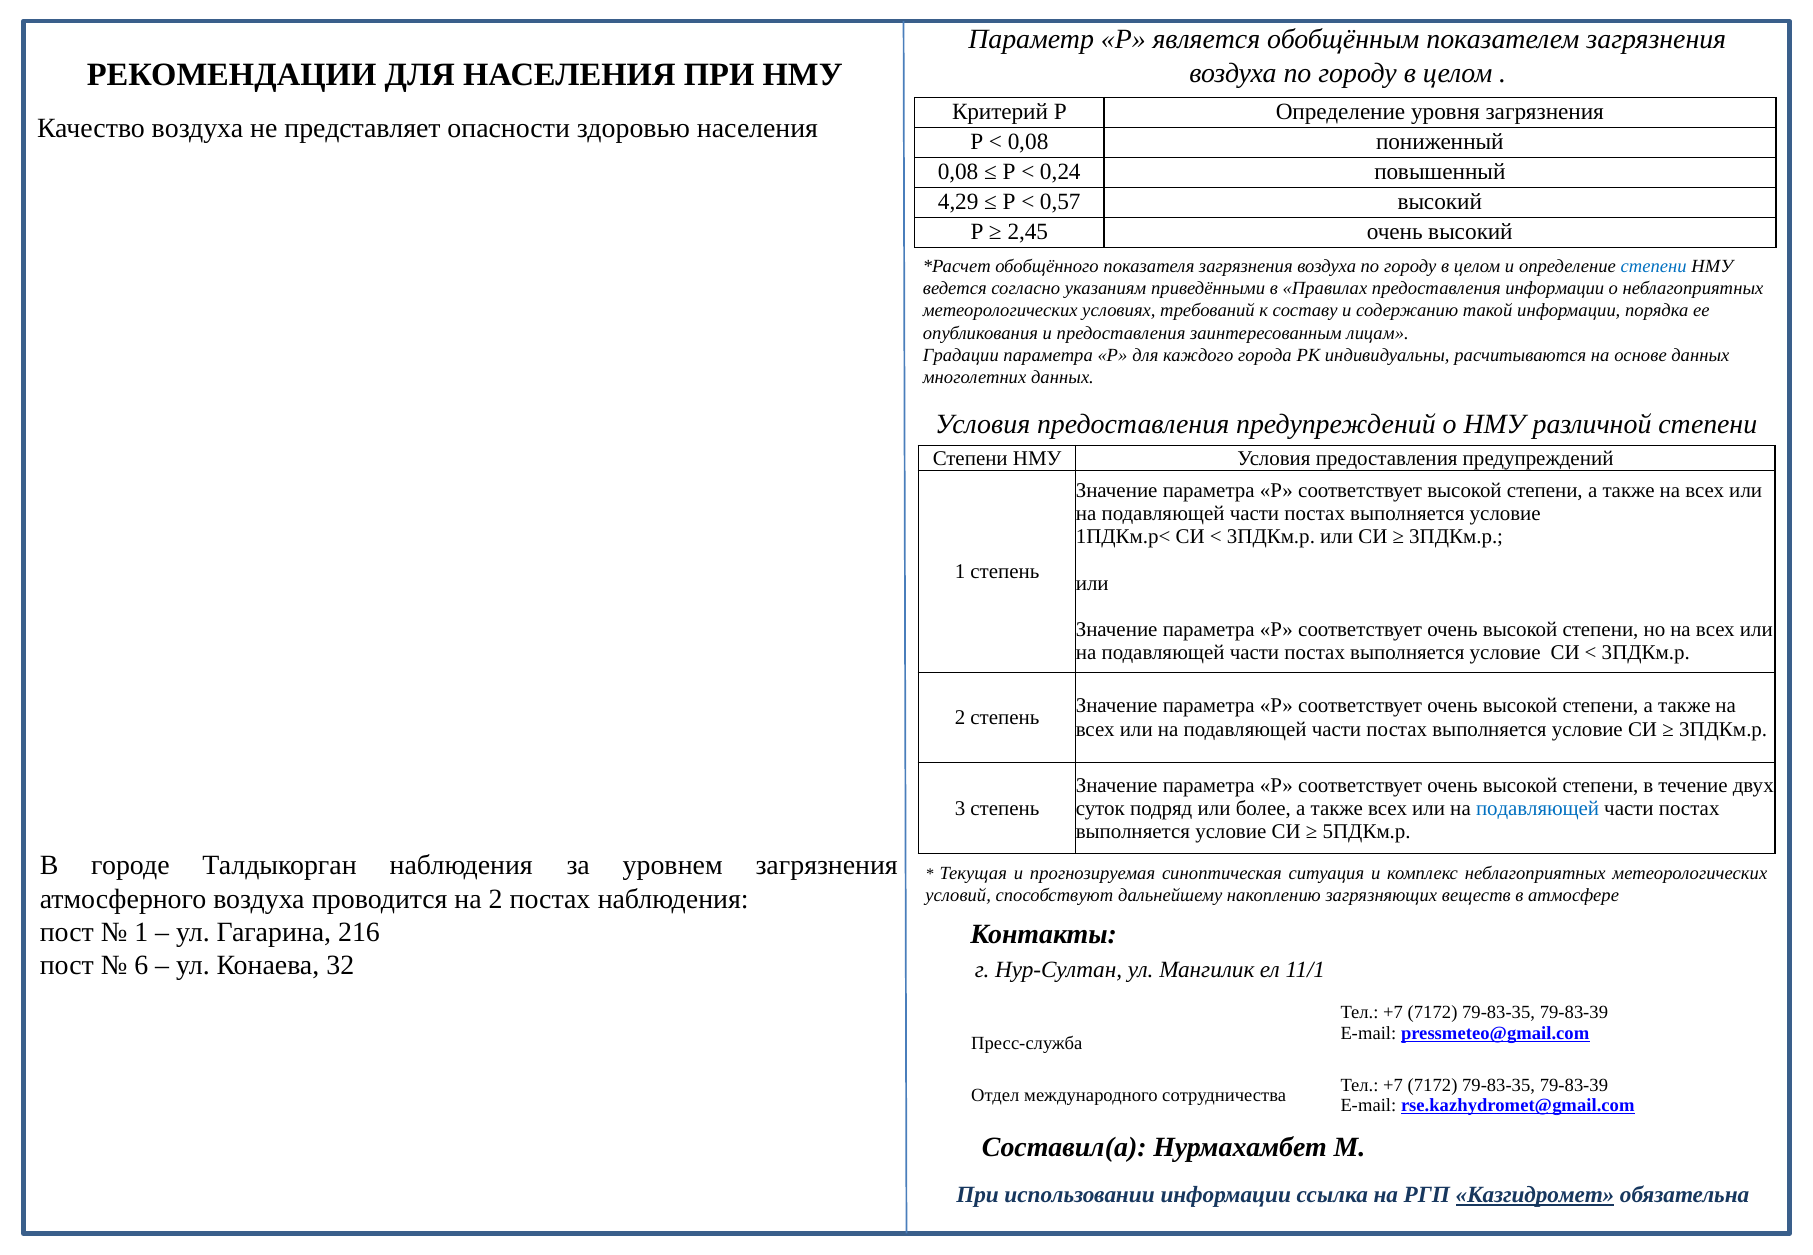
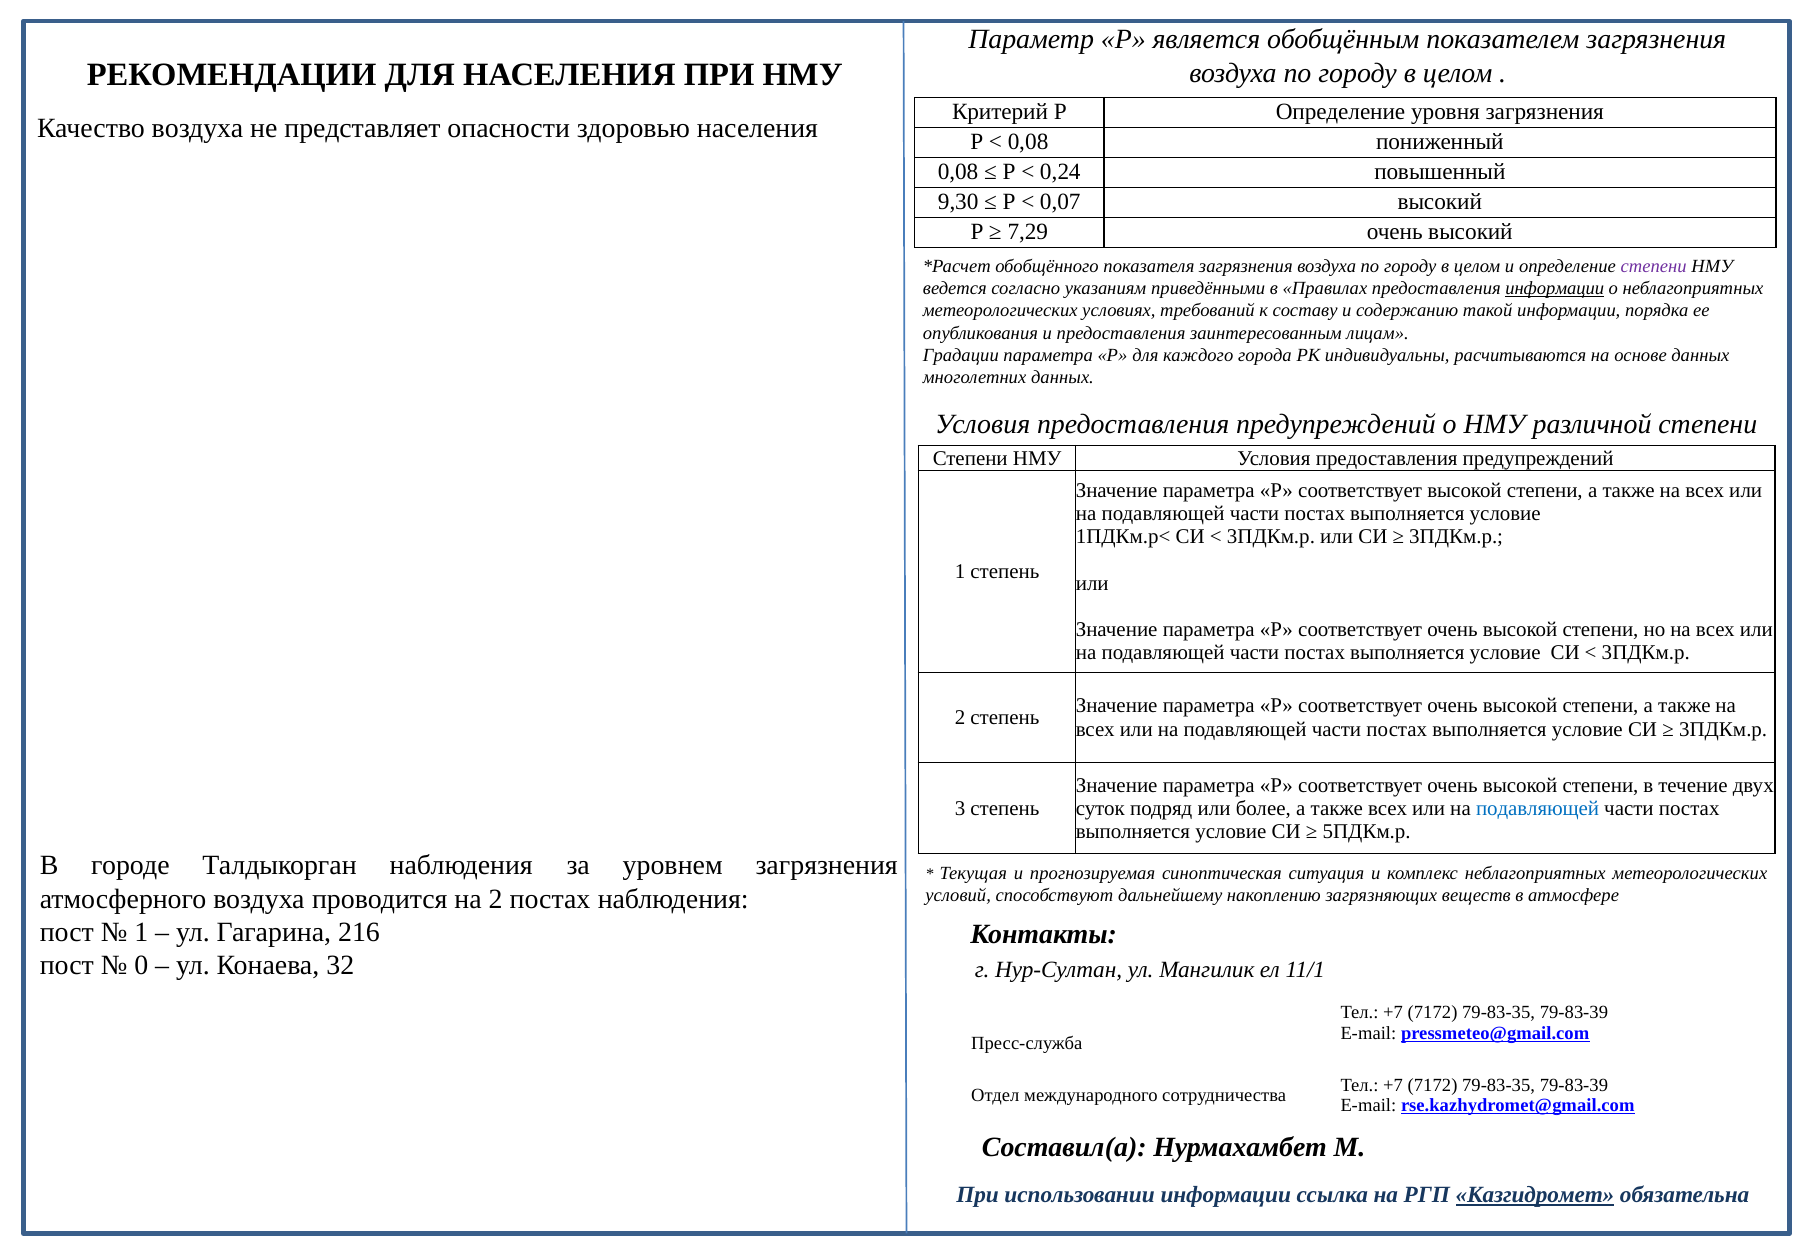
4,29: 4,29 -> 9,30 (958, 202)
0,57: 0,57 -> 0,07 (1060, 202)
2,45: 2,45 -> 7,29 (1028, 232)
степени colour: blue -> purple (1654, 266)
информации underline: none -> present (1555, 288)
6: 6 -> 0 (141, 966)
